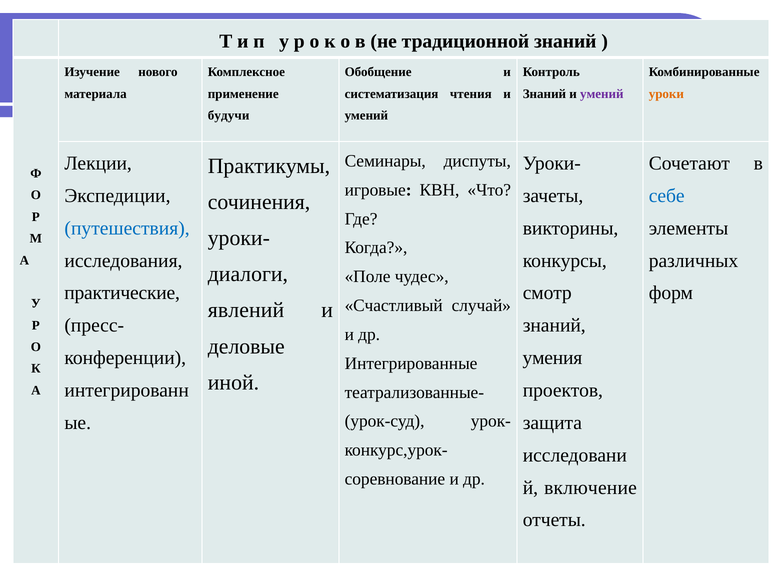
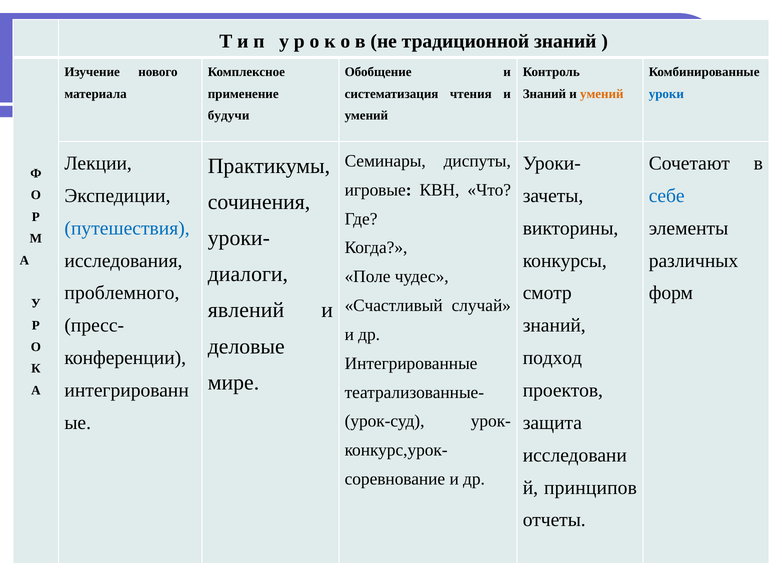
умений colour: purple -> orange (602, 94)
уроки colour: orange -> blue (666, 94)
практические: практические -> проблемного (122, 293)
умения: умения -> подход (552, 358)
иной: иной -> мире (234, 383)
включение: включение -> принципов (591, 488)
